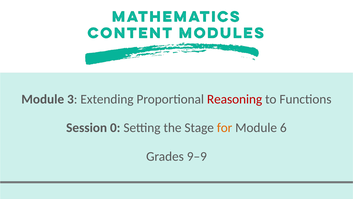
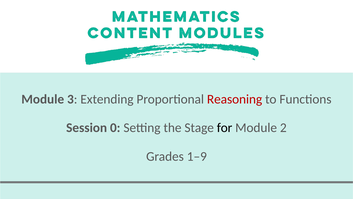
for colour: orange -> black (225, 128)
6: 6 -> 2 (283, 128)
9–9: 9–9 -> 1–9 (197, 156)
